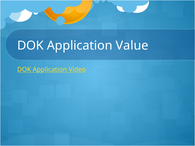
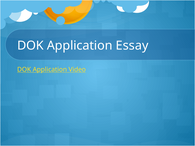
Value: Value -> Essay (132, 46)
